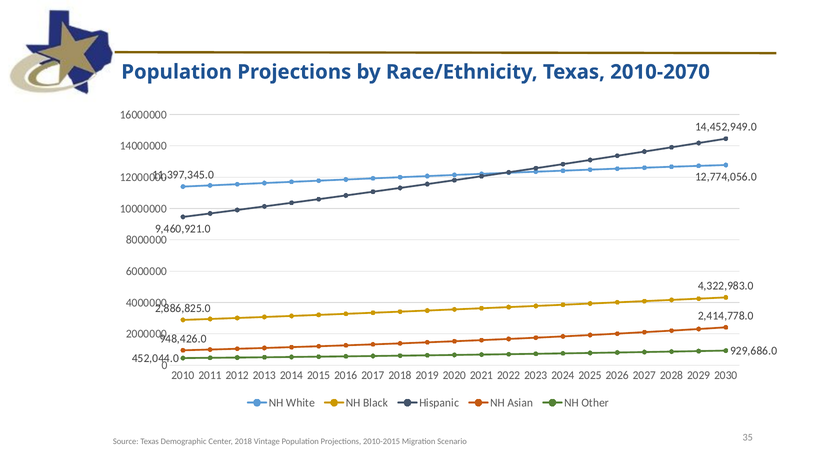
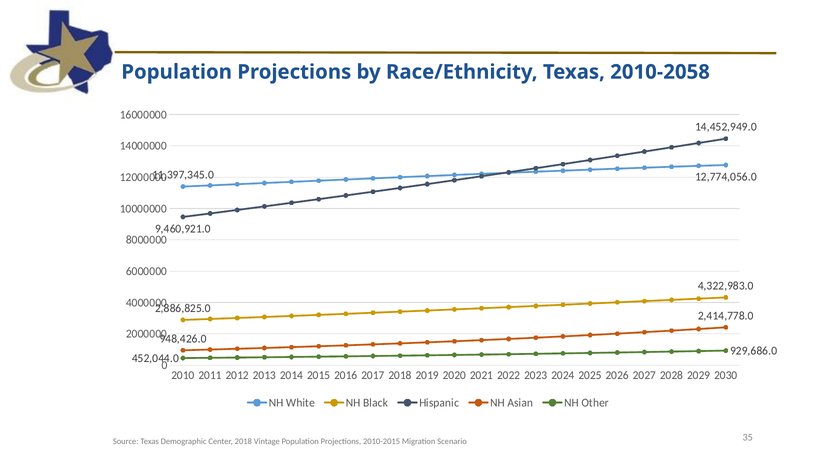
2010-2070: 2010-2070 -> 2010-2058 (660, 72)
